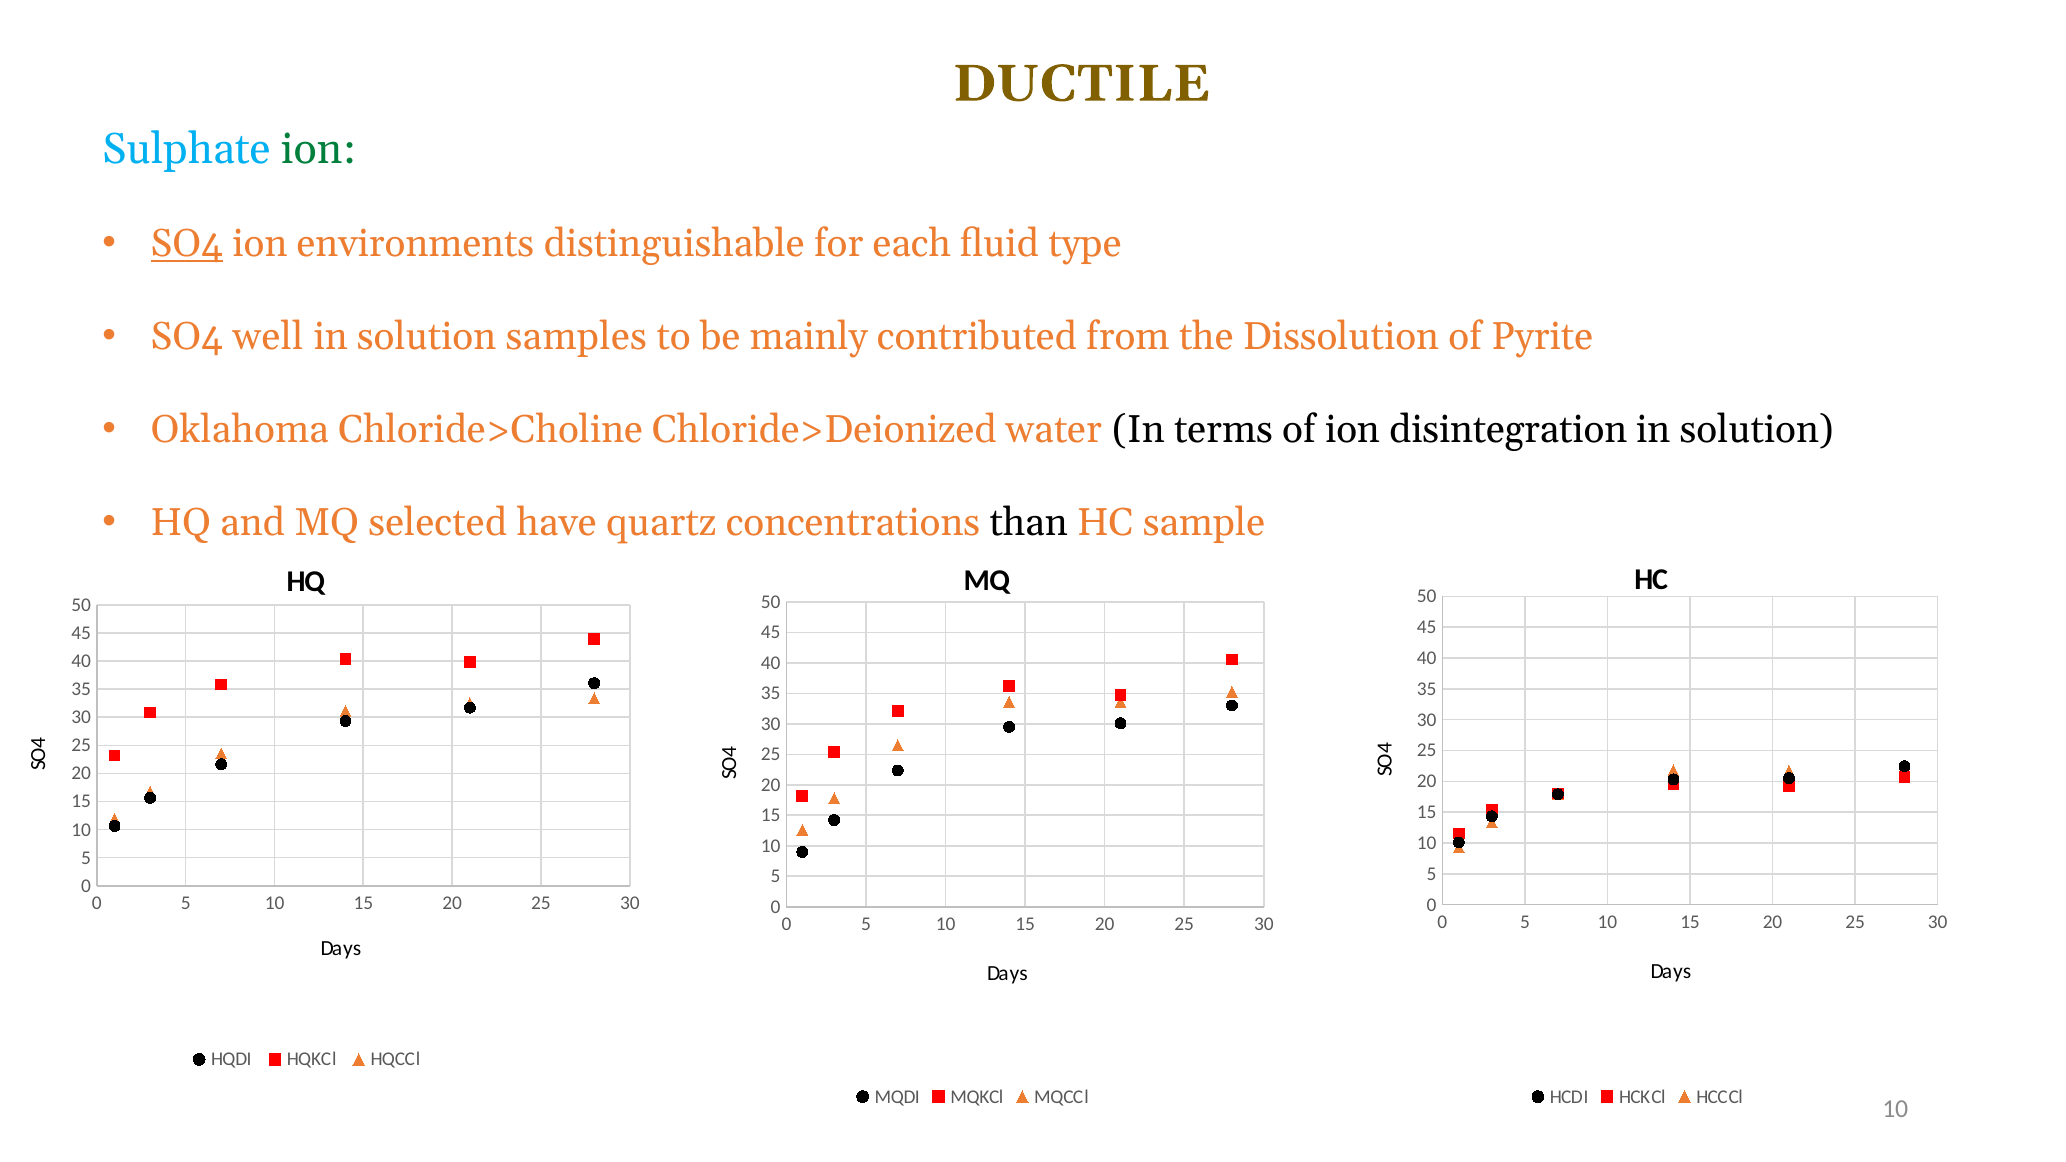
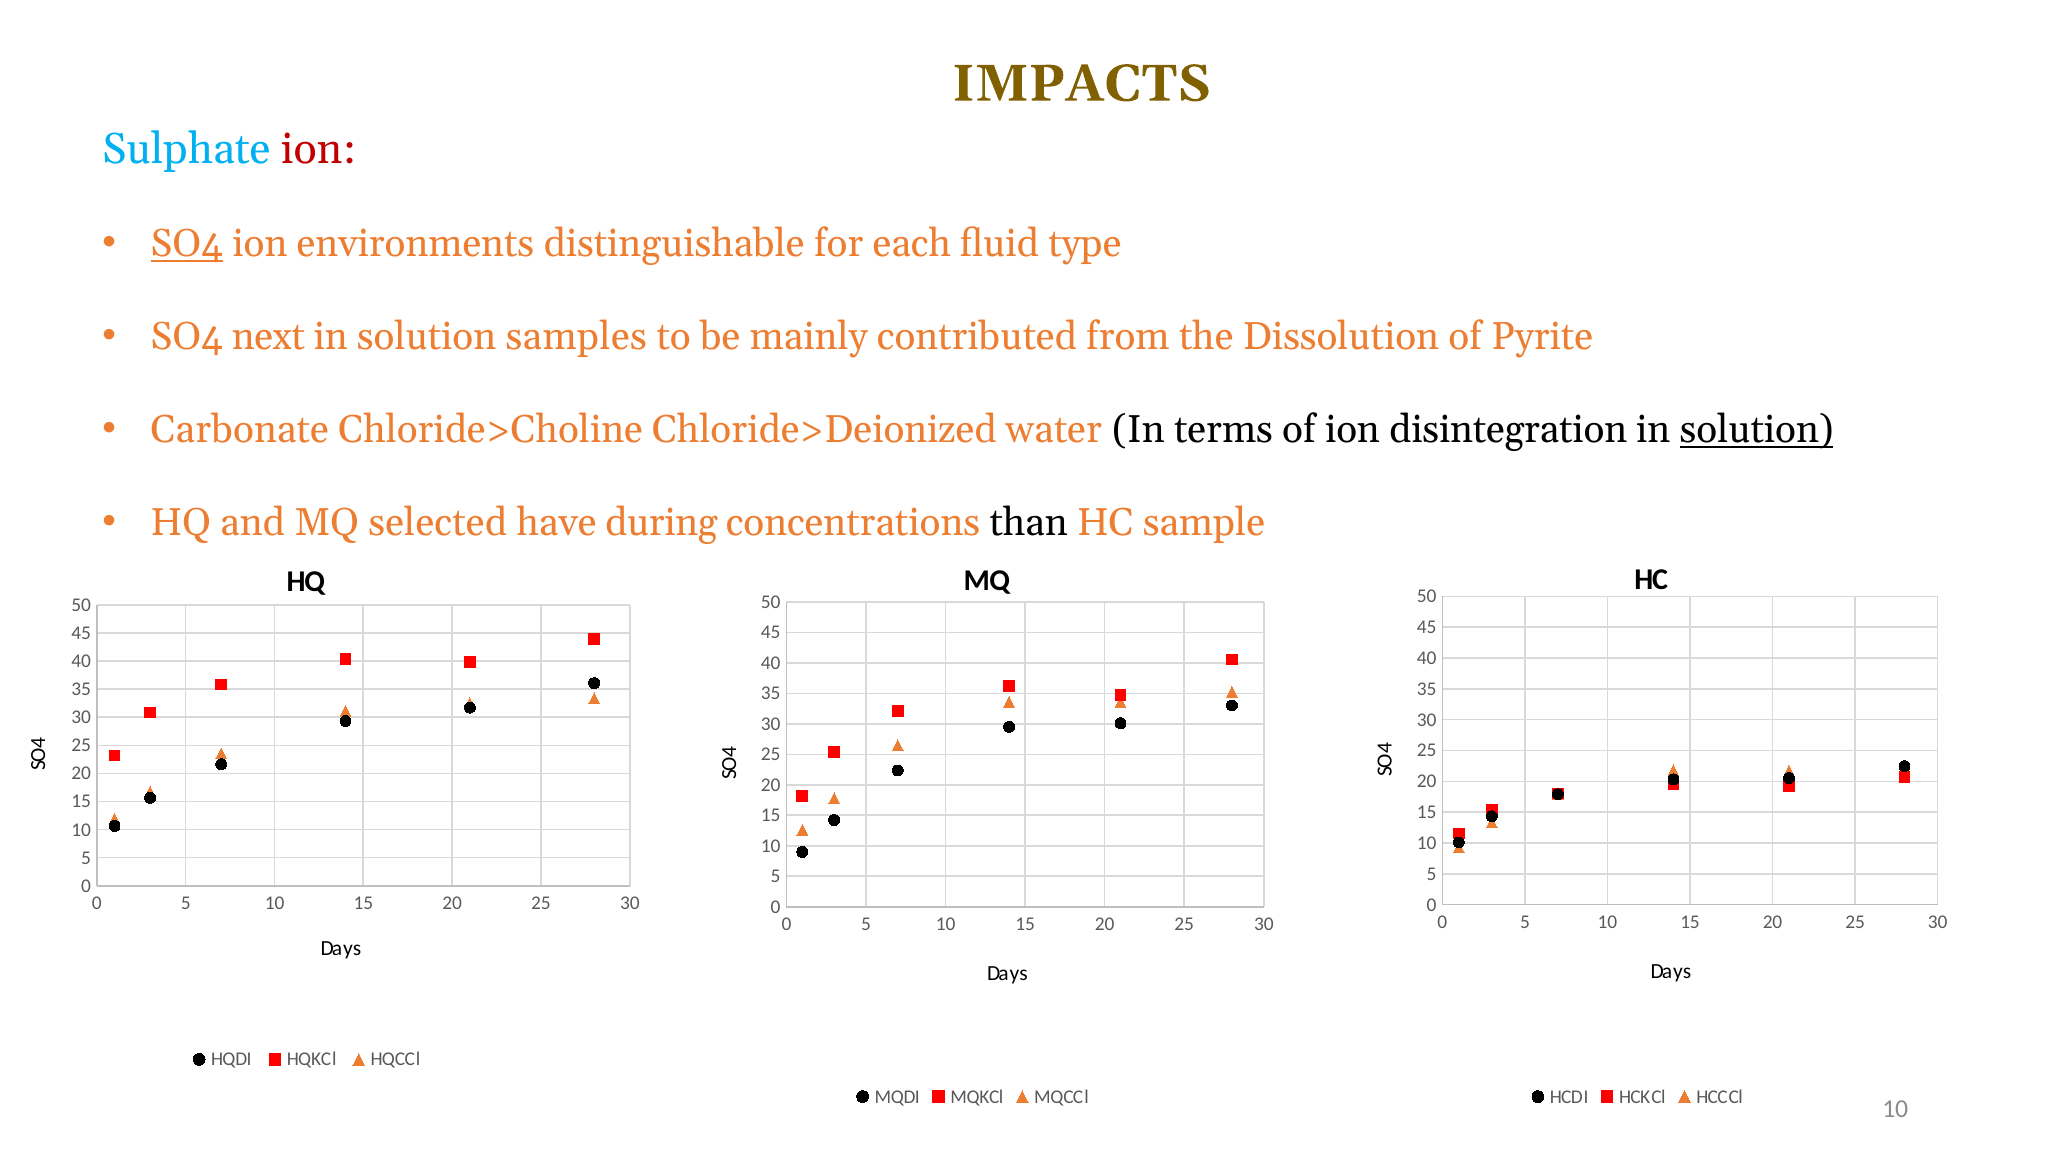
DUCTILE: DUCTILE -> IMPACTS (1081, 84)
ion colour: green -> red (318, 149)
well: well -> next (268, 337)
Oklahoma: Oklahoma -> Carbonate (240, 430)
solution underline: none -> present (1757, 430)
quartz: quartz -> during (661, 523)
